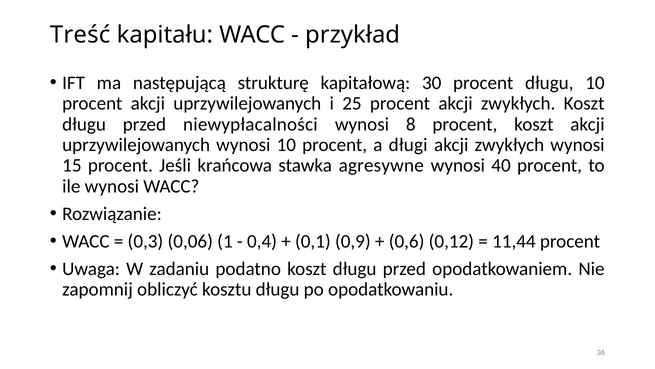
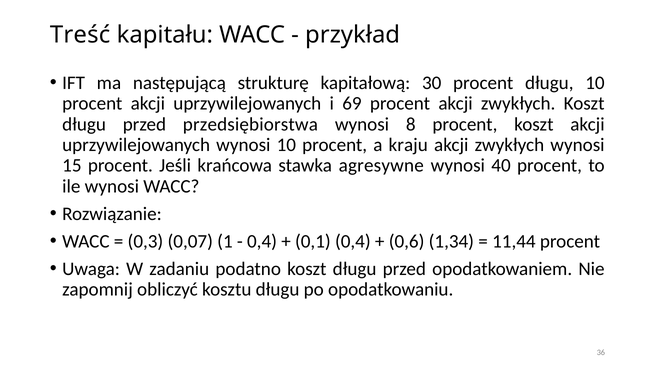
25: 25 -> 69 (352, 103)
niewypłacalności: niewypłacalności -> przedsiębiorstwa (250, 124)
długi: długi -> kraju (408, 145)
0,06: 0,06 -> 0,07 (190, 241)
0,1 0,9: 0,9 -> 0,4 (353, 241)
0,12: 0,12 -> 1,34 (451, 241)
